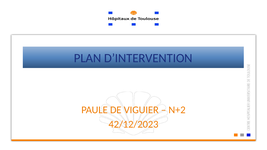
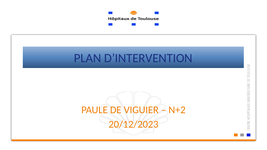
42/12/2023: 42/12/2023 -> 20/12/2023 (133, 125)
